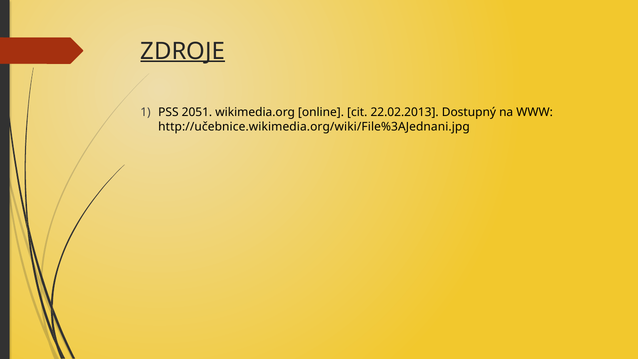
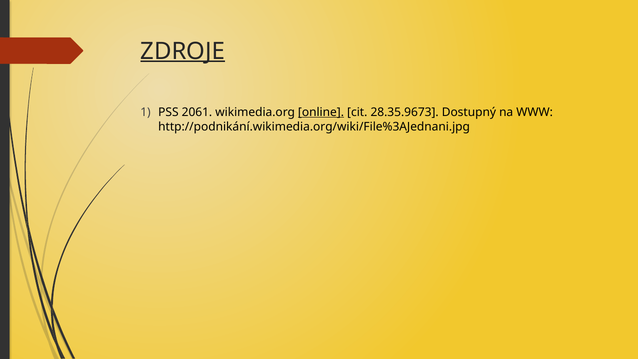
2051: 2051 -> 2061 (197, 112)
online underline: none -> present (321, 112)
22.02.2013: 22.02.2013 -> 28.35.9673 (405, 112)
http://učebnice.wikimedia.org/wiki/File%3AJednani.jpg: http://učebnice.wikimedia.org/wiki/File%3AJednani.jpg -> http://podnikání.wikimedia.org/wiki/File%3AJednani.jpg (314, 127)
